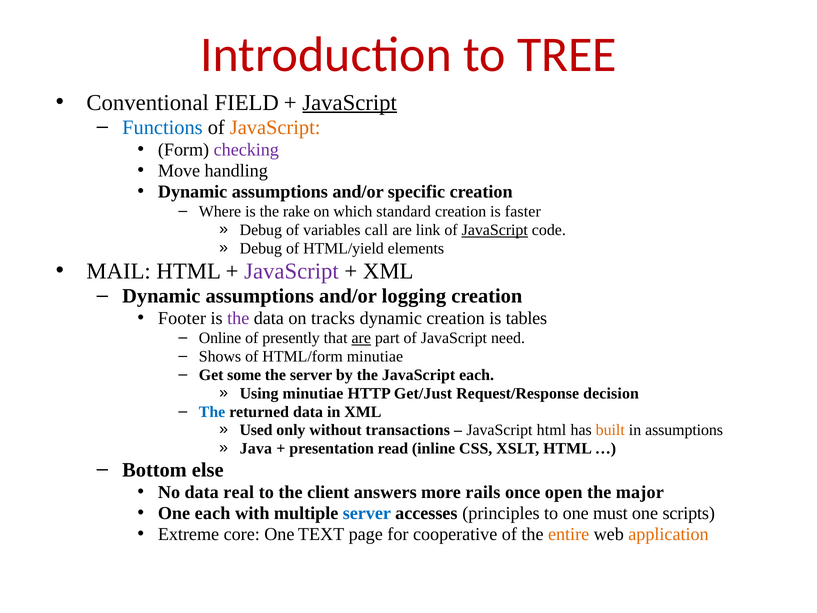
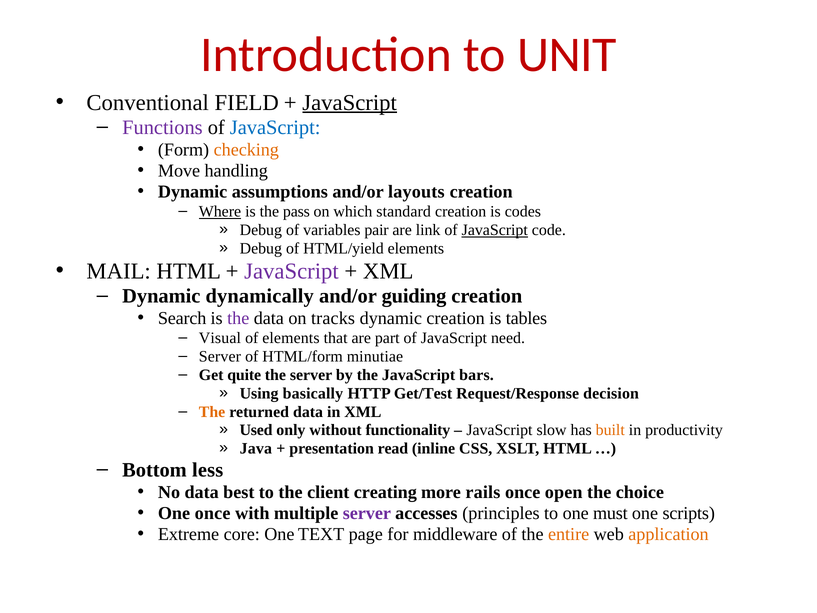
TREE: TREE -> UNIT (567, 55)
Functions colour: blue -> purple (162, 127)
JavaScript colour: orange -> blue (275, 127)
checking colour: purple -> orange (246, 150)
specific: specific -> layouts (416, 192)
Where underline: none -> present (220, 211)
rake: rake -> pass (296, 211)
faster: faster -> codes (523, 211)
call: call -> pair (377, 230)
assumptions: assumptions -> dynamically (260, 296)
logging: logging -> guiding (414, 296)
Footer: Footer -> Search (182, 318)
Online: Online -> Visual (220, 338)
of presently: presently -> elements (291, 338)
are underline: present -> none (361, 338)
Shows: Shows -> Server (220, 356)
some: some -> quite (244, 375)
JavaScript each: each -> bars (477, 375)
Using minutiae: minutiae -> basically (313, 393)
Get/Just: Get/Just -> Get/Test (423, 393)
The colour: blue -> orange (212, 412)
transactions: transactions -> functionality (408, 430)
JavaScript html: html -> slow (552, 430)
in assumptions: assumptions -> productivity (684, 430)
else: else -> less (208, 470)
real: real -> best (239, 492)
answers: answers -> creating (385, 492)
major: major -> choice (640, 492)
One each: each -> once (213, 513)
server colour: blue -> purple (367, 513)
cooperative: cooperative -> middleware (455, 534)
